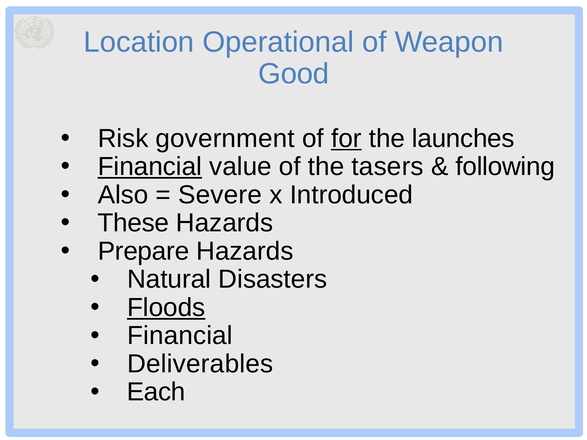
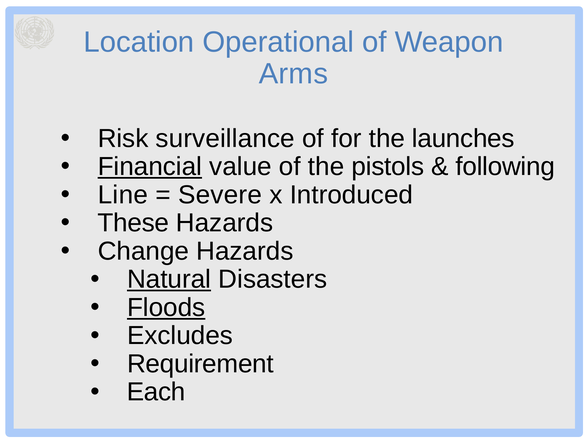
Good: Good -> Arms (293, 74)
government: government -> surveillance (225, 139)
for underline: present -> none (346, 139)
tasers: tasers -> pistols (388, 167)
Also: Also -> Line (123, 195)
Prepare: Prepare -> Change (143, 251)
Natural underline: none -> present (169, 280)
Financial: Financial -> Excludes (180, 336)
Deliverables: Deliverables -> Requirement (200, 364)
